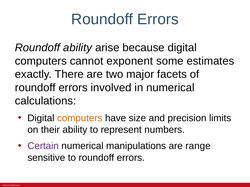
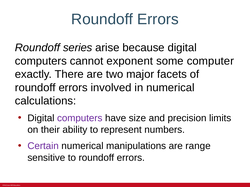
Roundoff ability: ability -> series (78, 48)
estimates: estimates -> computer (210, 61)
computers colour: orange -> purple (80, 118)
